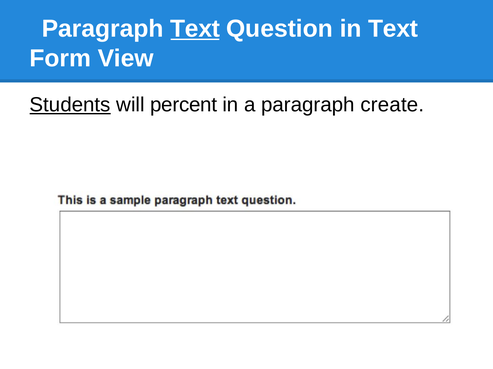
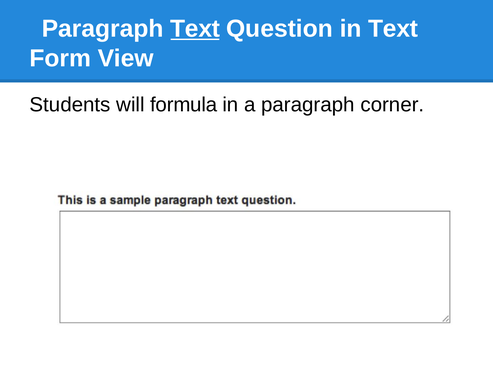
Students underline: present -> none (70, 105)
percent: percent -> formula (184, 105)
create: create -> corner (392, 105)
